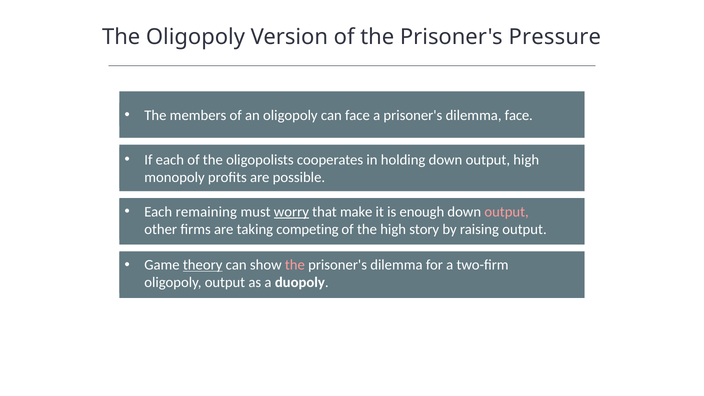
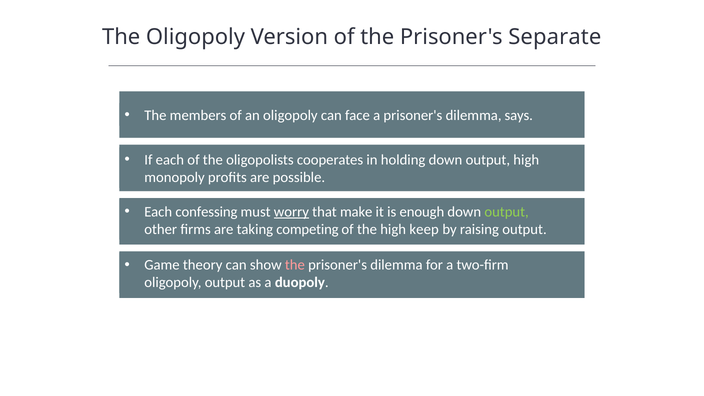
Pressure: Pressure -> Separate (555, 37)
dilemma face: face -> says (519, 115)
remaining: remaining -> confessing (206, 212)
output colour: pink -> light green (507, 212)
story: story -> keep (424, 229)
theory underline: present -> none (203, 265)
